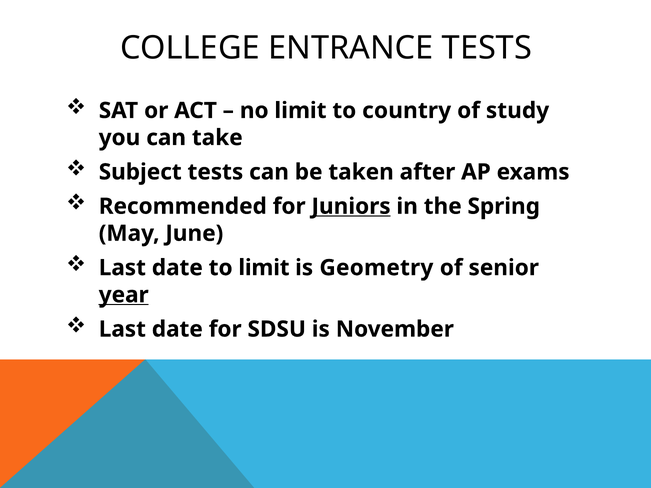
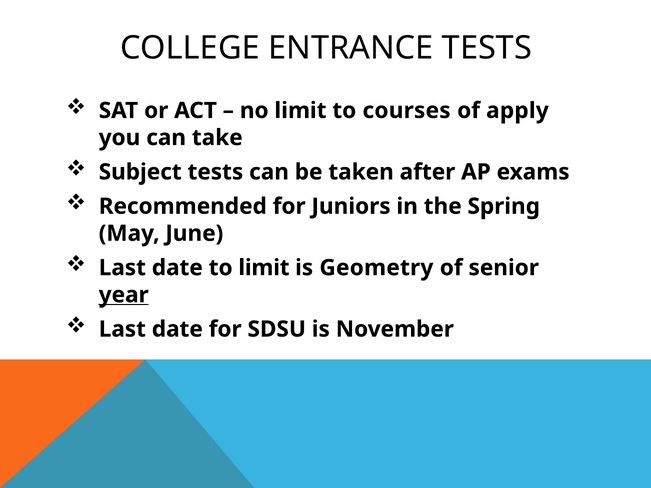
country: country -> courses (407, 111)
study: study -> apply (517, 111)
Juniors underline: present -> none (351, 206)
